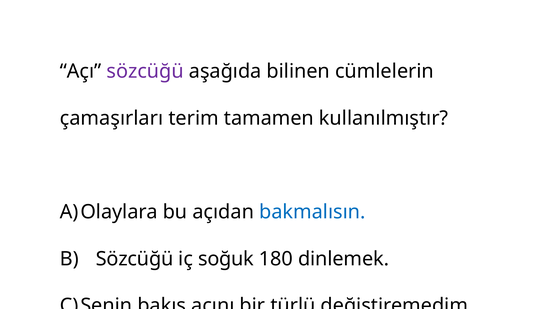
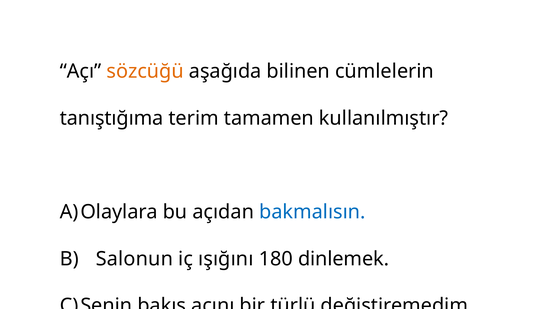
sözcüğü colour: purple -> orange (145, 71)
çamaşırları: çamaşırları -> tanıştığıma (112, 118)
B Sözcüğü: Sözcüğü -> Salonun (134, 259)
soğuk: soğuk -> ışığını (226, 259)
